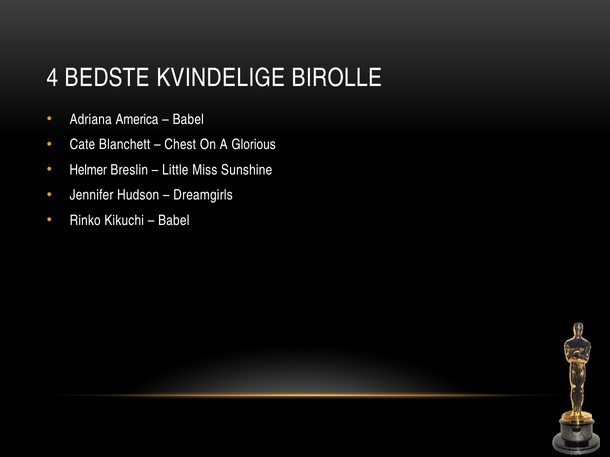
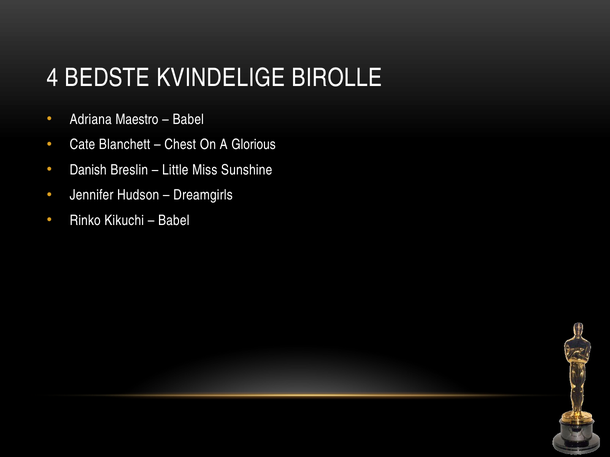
America: America -> Maestro (137, 119)
Helmer: Helmer -> Danish (88, 170)
